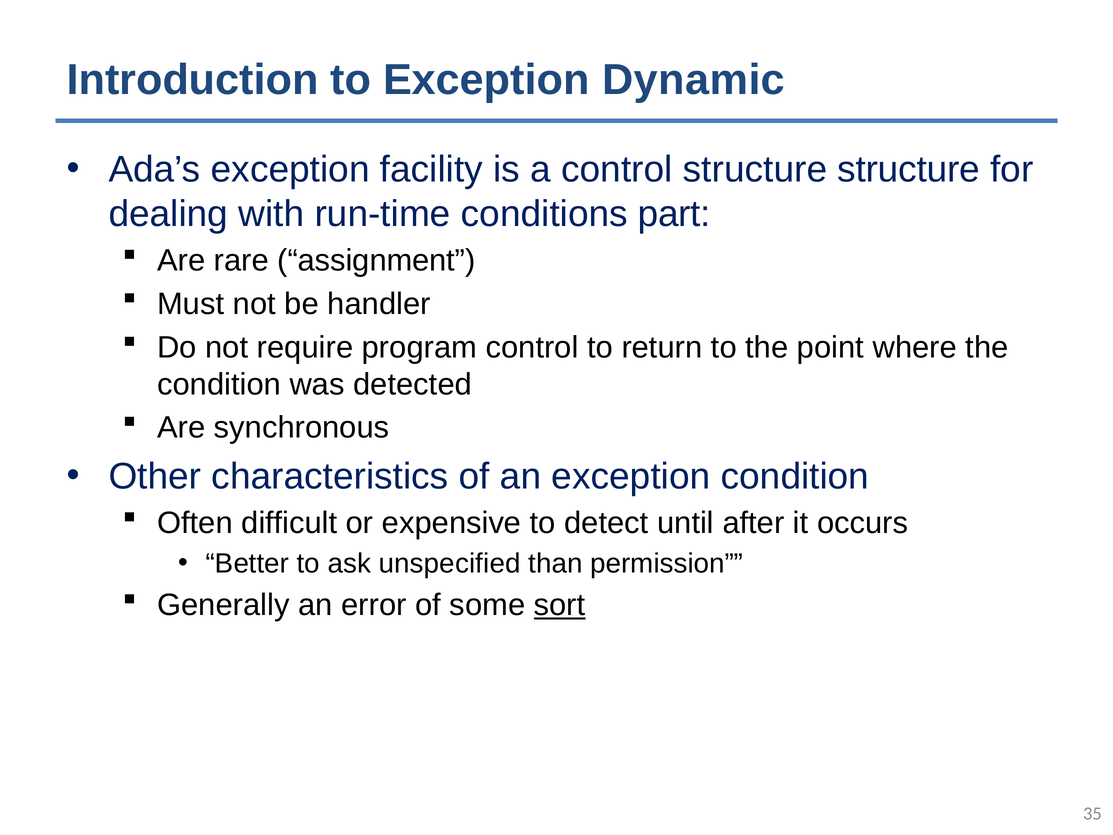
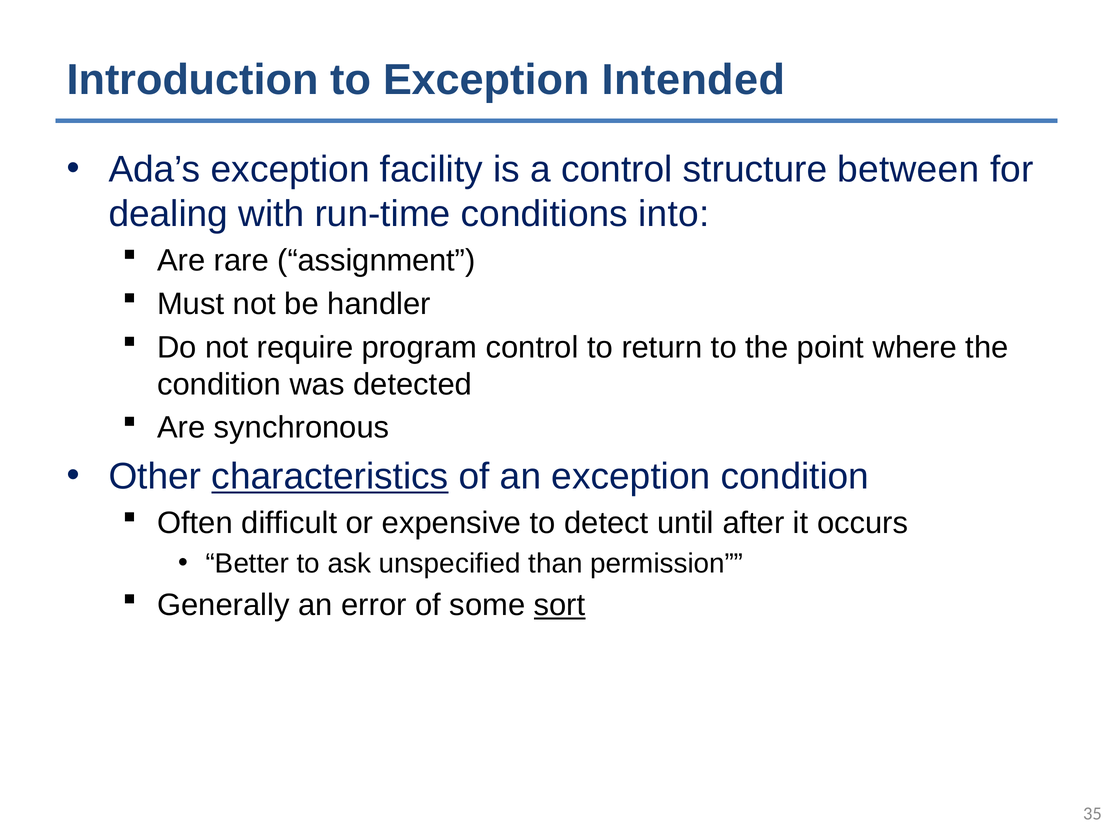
Dynamic: Dynamic -> Intended (694, 80)
structure structure: structure -> between (908, 170)
part: part -> into (674, 214)
characteristics underline: none -> present (330, 476)
